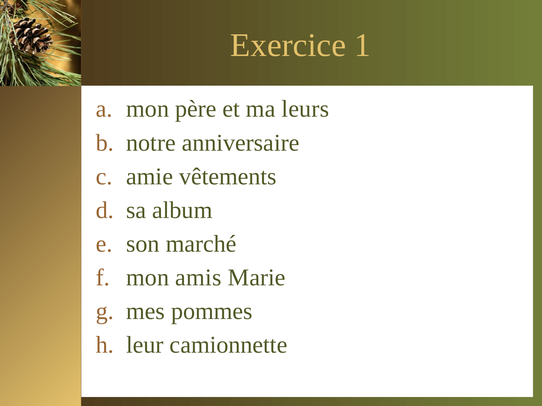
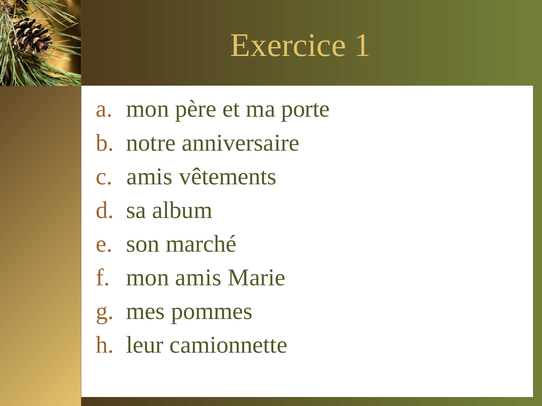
leurs: leurs -> porte (306, 109)
amie: amie -> amis (150, 177)
